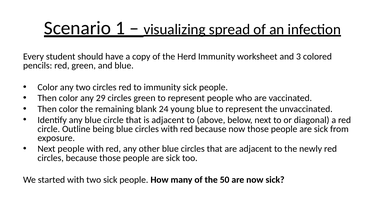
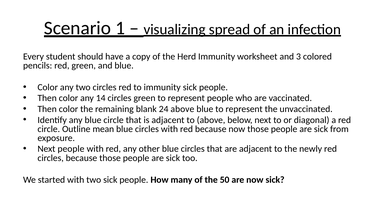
29: 29 -> 14 (101, 98)
24 young: young -> above (182, 109)
being: being -> mean (103, 129)
